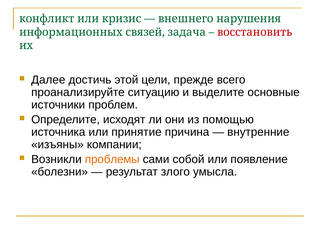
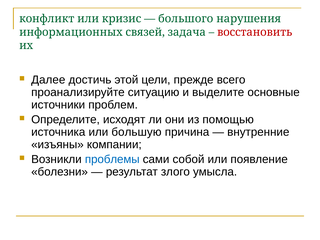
внешнего: внешнего -> большого (186, 19)
принятие: принятие -> большую (136, 132)
проблемы colour: orange -> blue (112, 159)
